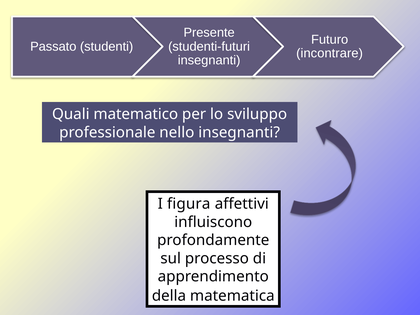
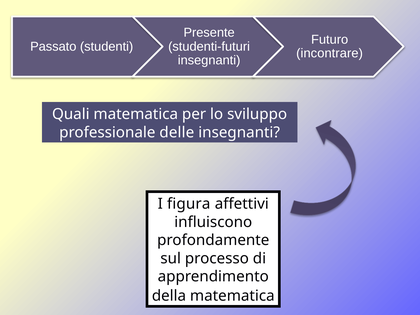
Quali matematico: matematico -> matematica (136, 114)
nello: nello -> delle (177, 132)
